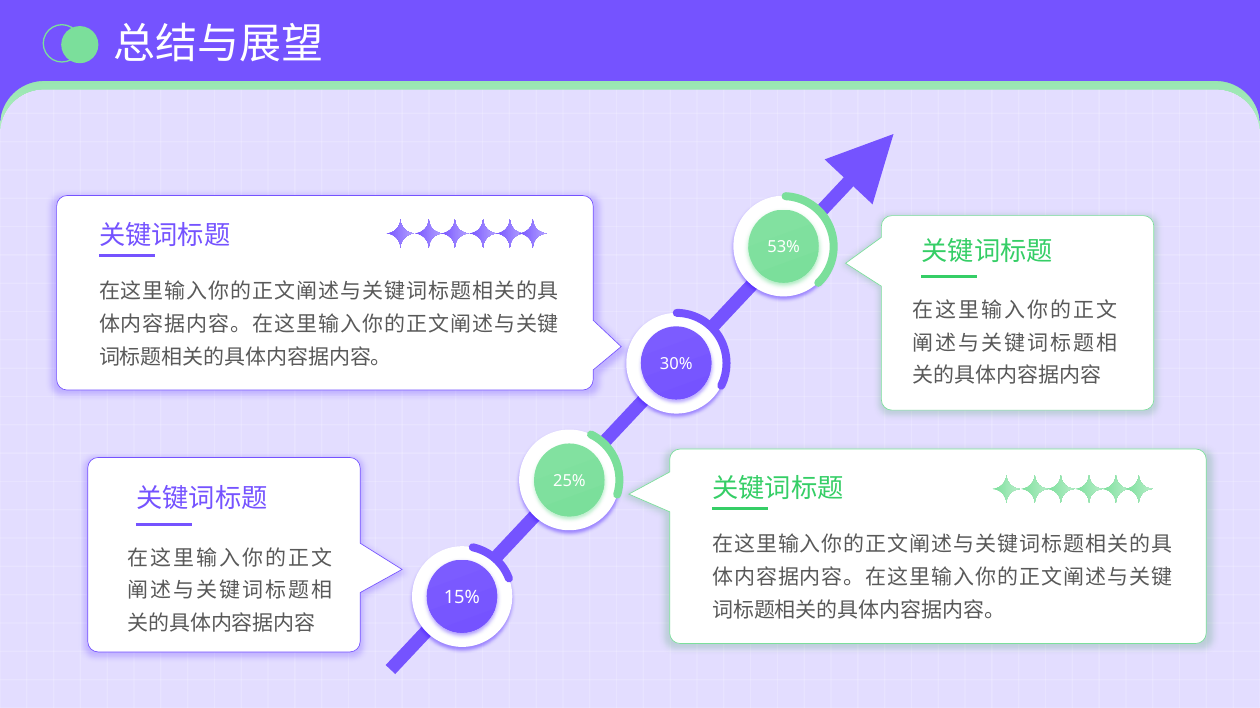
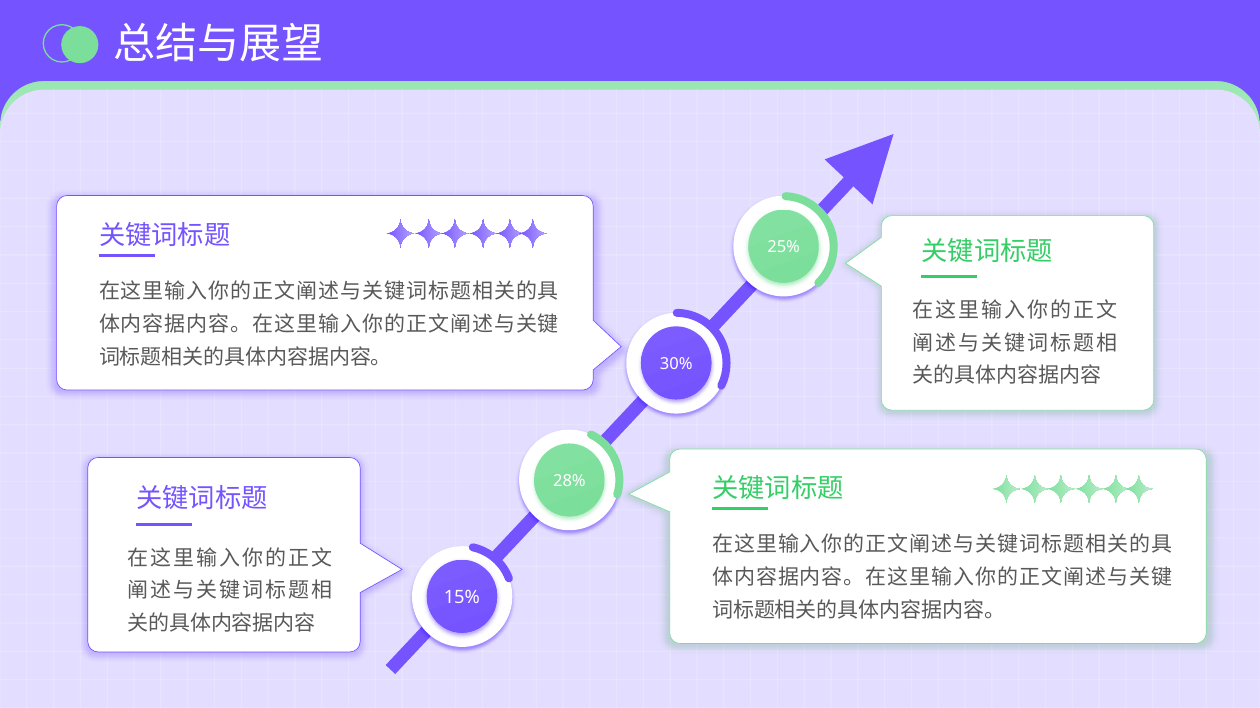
53%: 53% -> 25% (784, 248)
25%: 25% -> 28% (569, 482)
